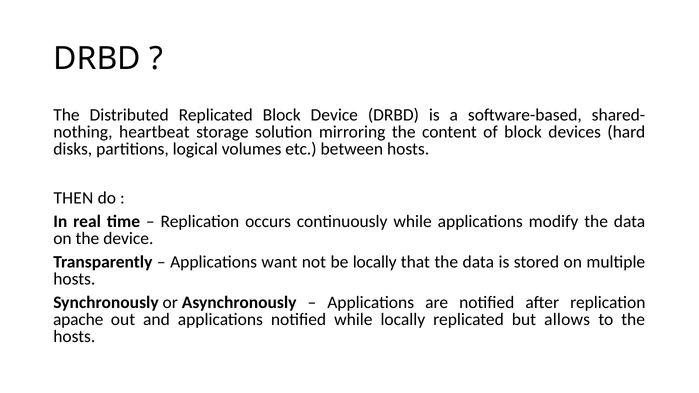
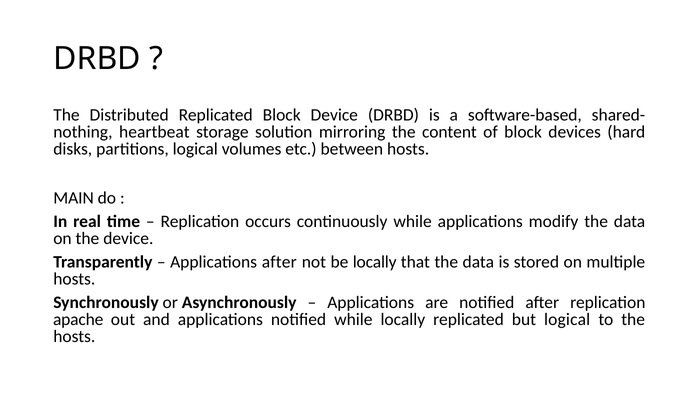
THEN: THEN -> MAIN (74, 198)
Applications want: want -> after (279, 262)
but allows: allows -> logical (567, 320)
